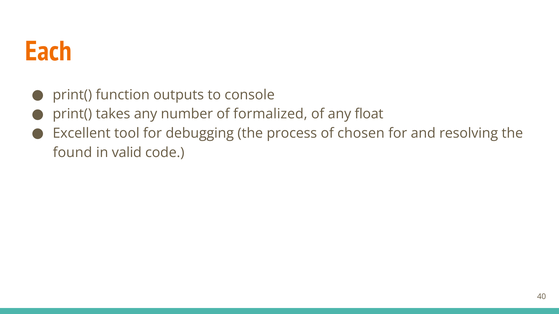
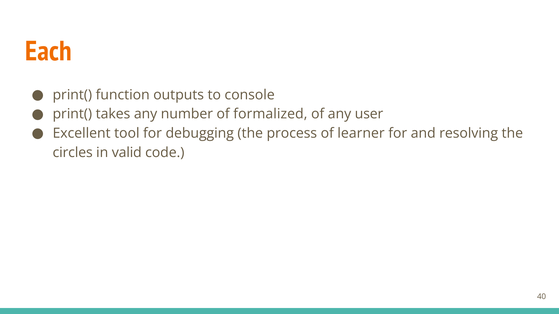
float: float -> user (369, 114)
chosen: chosen -> learner (361, 133)
found: found -> circles (73, 153)
